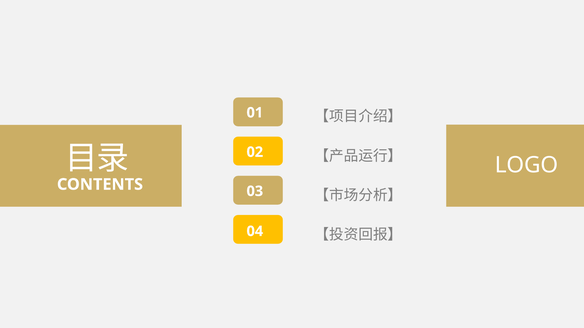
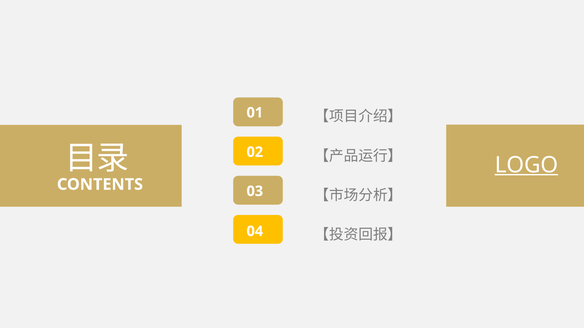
LOGO underline: none -> present (527, 165)
